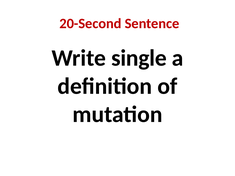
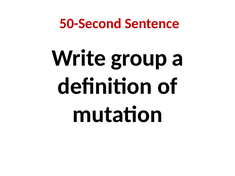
20-Second: 20-Second -> 50-Second (90, 24)
single: single -> group (139, 58)
